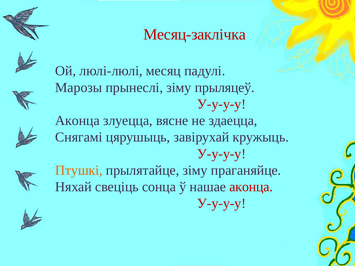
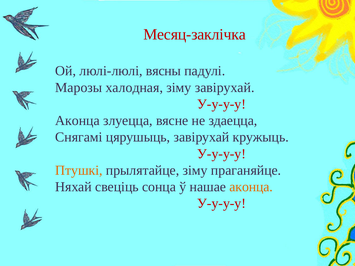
месяц: месяц -> вясны (163, 71)
прынеслі: прынеслі -> халодная (134, 88)
зіму прыляцеў: прыляцеў -> завірухай (225, 88)
аконца colour: red -> orange (251, 187)
